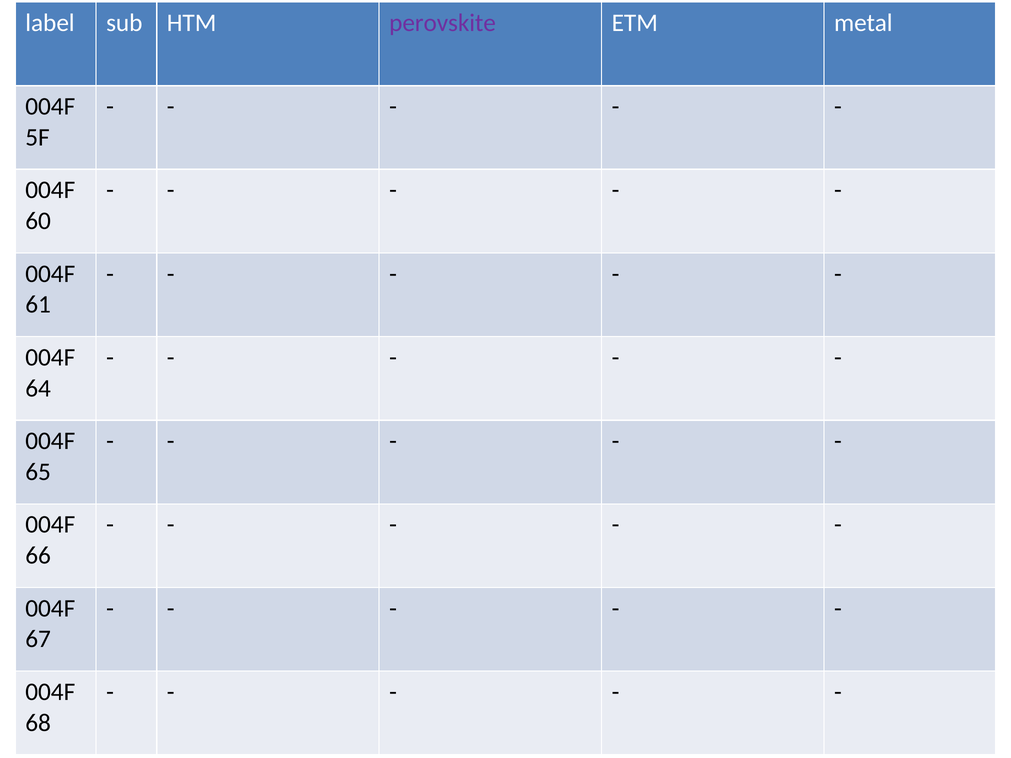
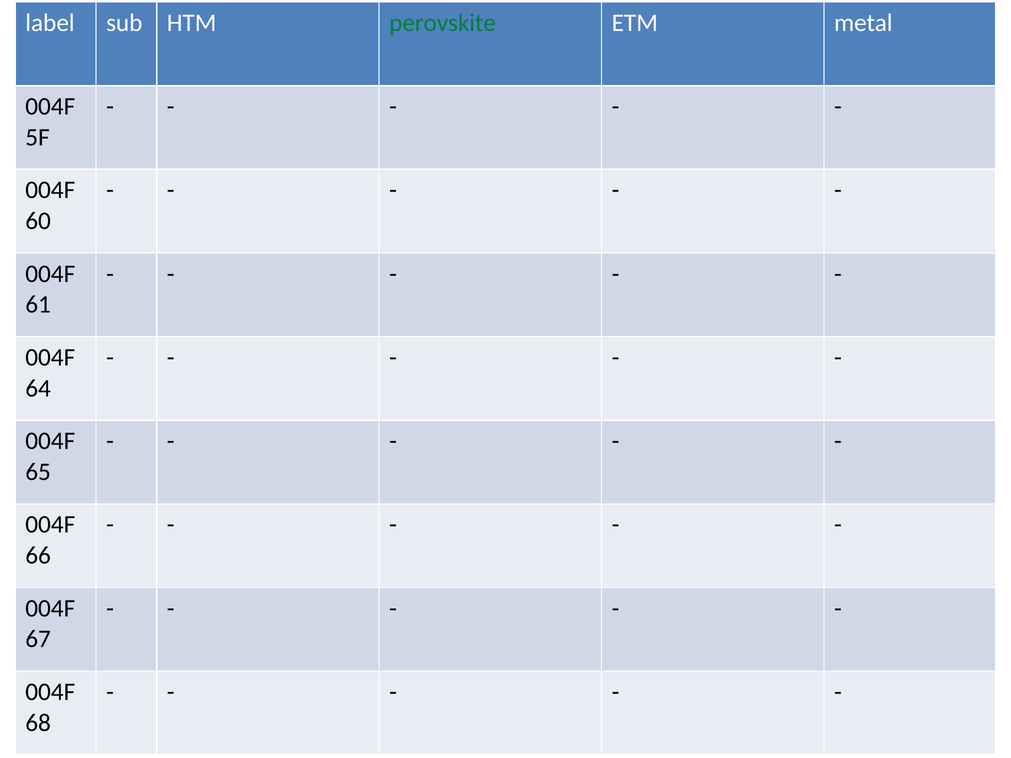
perovskite colour: purple -> green (443, 23)
